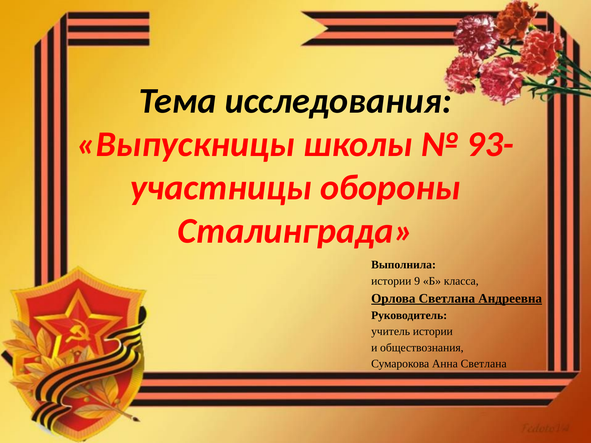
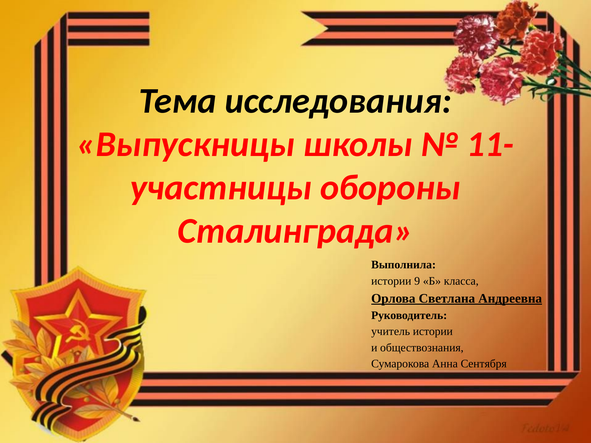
93-: 93- -> 11- (490, 144)
Анна Светлана: Светлана -> Сентября (484, 364)
